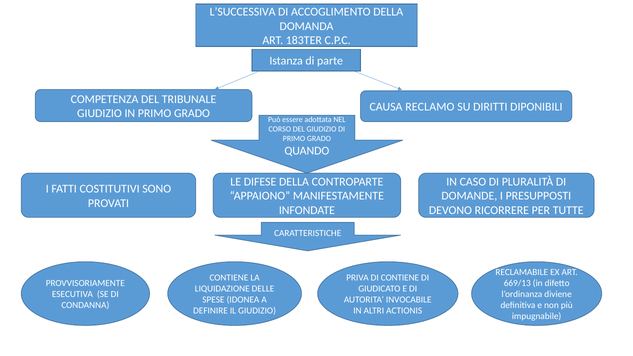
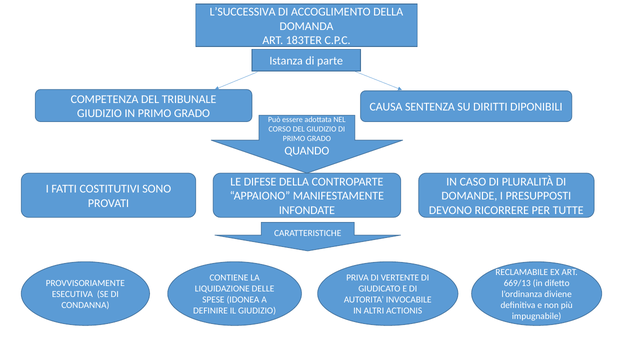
RECLAMO: RECLAMO -> SENTENZA (430, 107)
DI CONTIENE: CONTIENE -> VERTENTE (400, 278)
